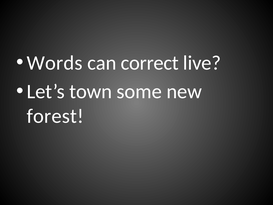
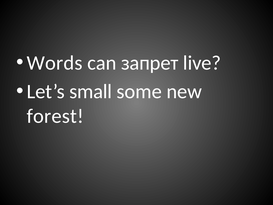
correct: correct -> запрет (150, 63)
town: town -> small (91, 92)
